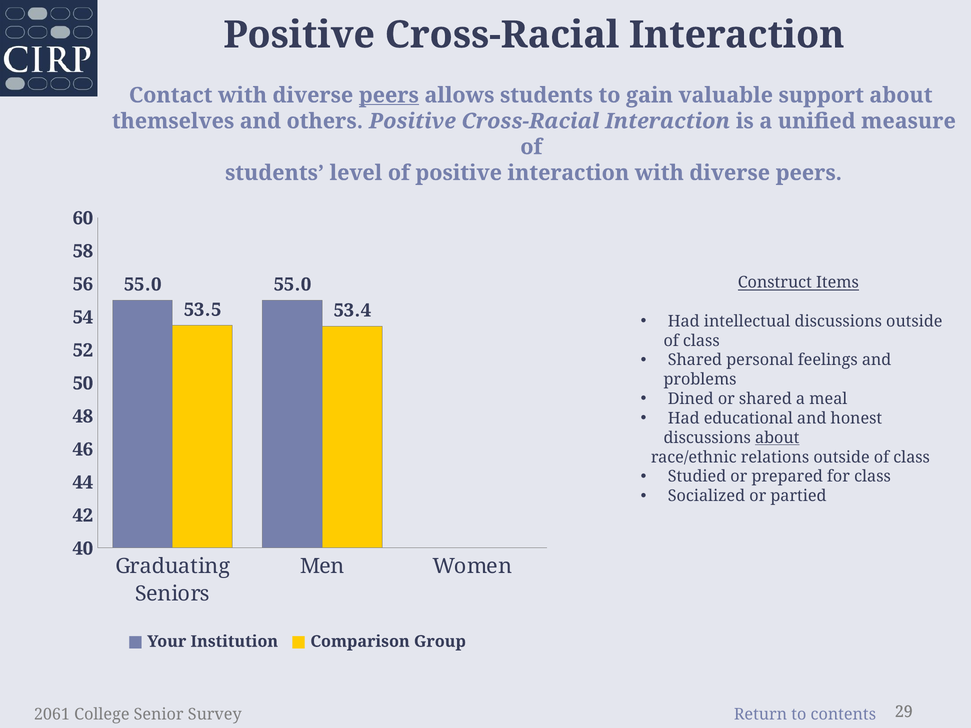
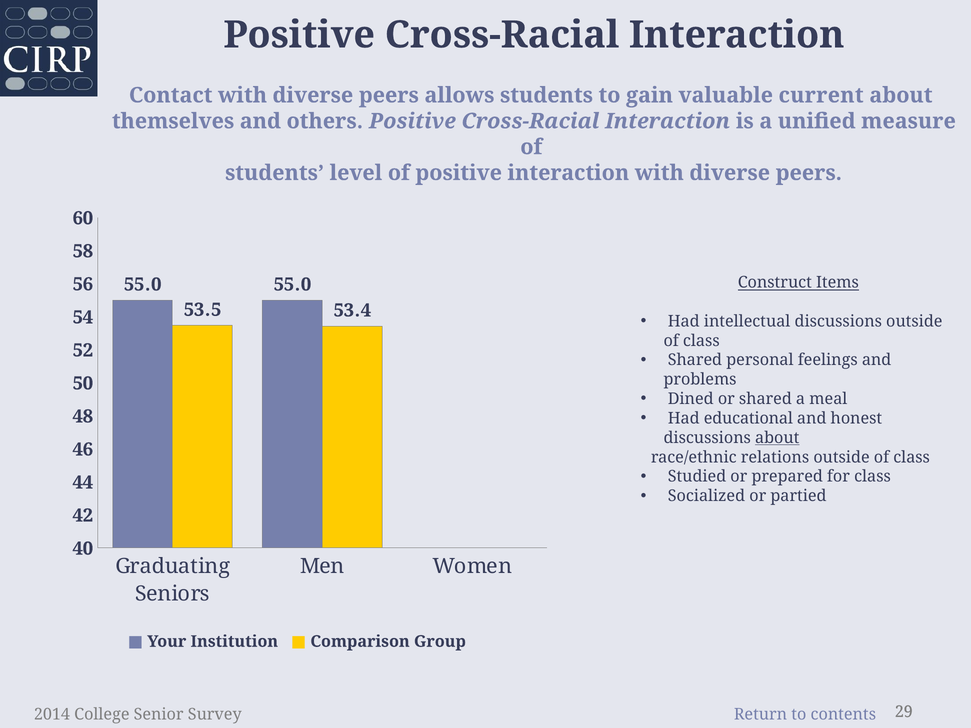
peers underline: present -> none (389, 95)
support: support -> current (821, 95)
2061: 2061 -> 2014 (52, 715)
